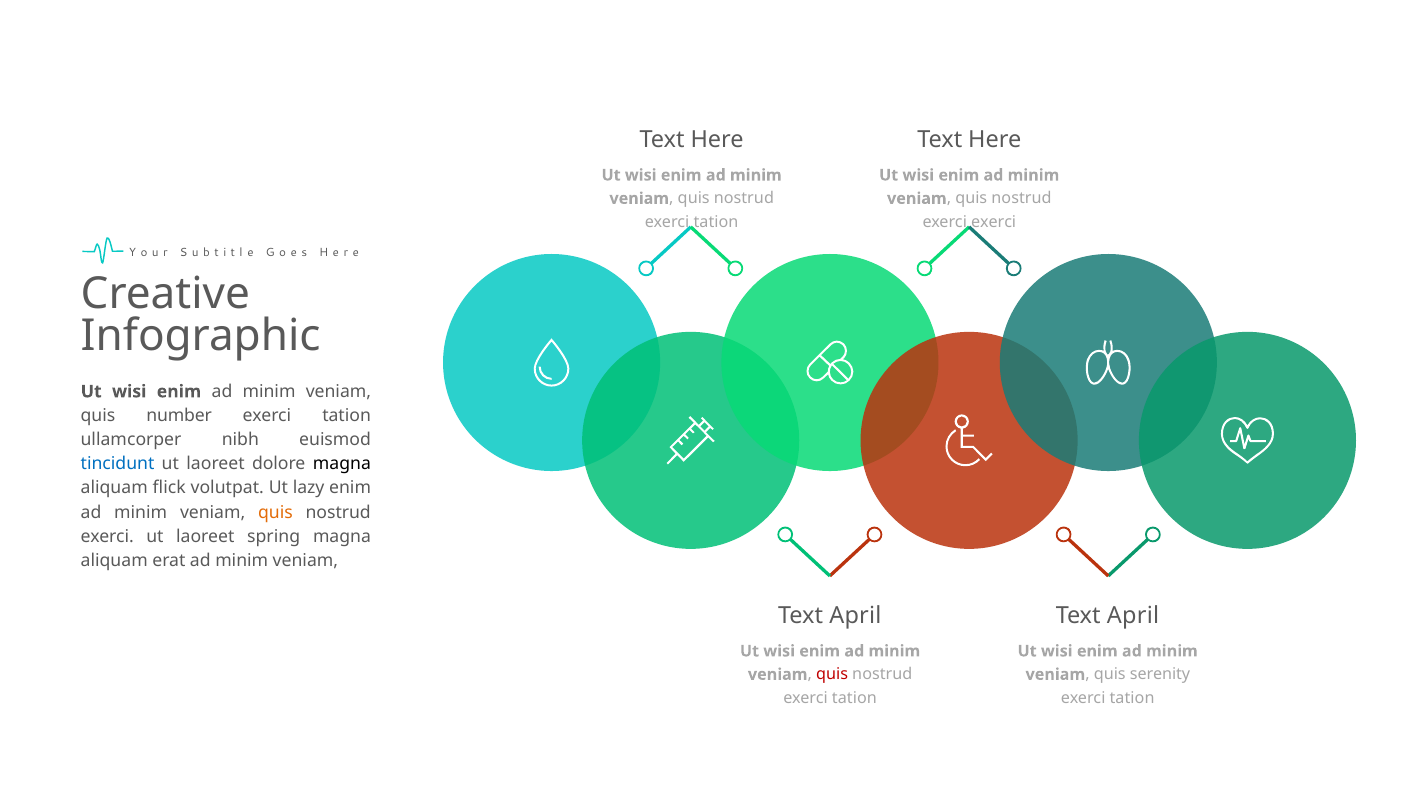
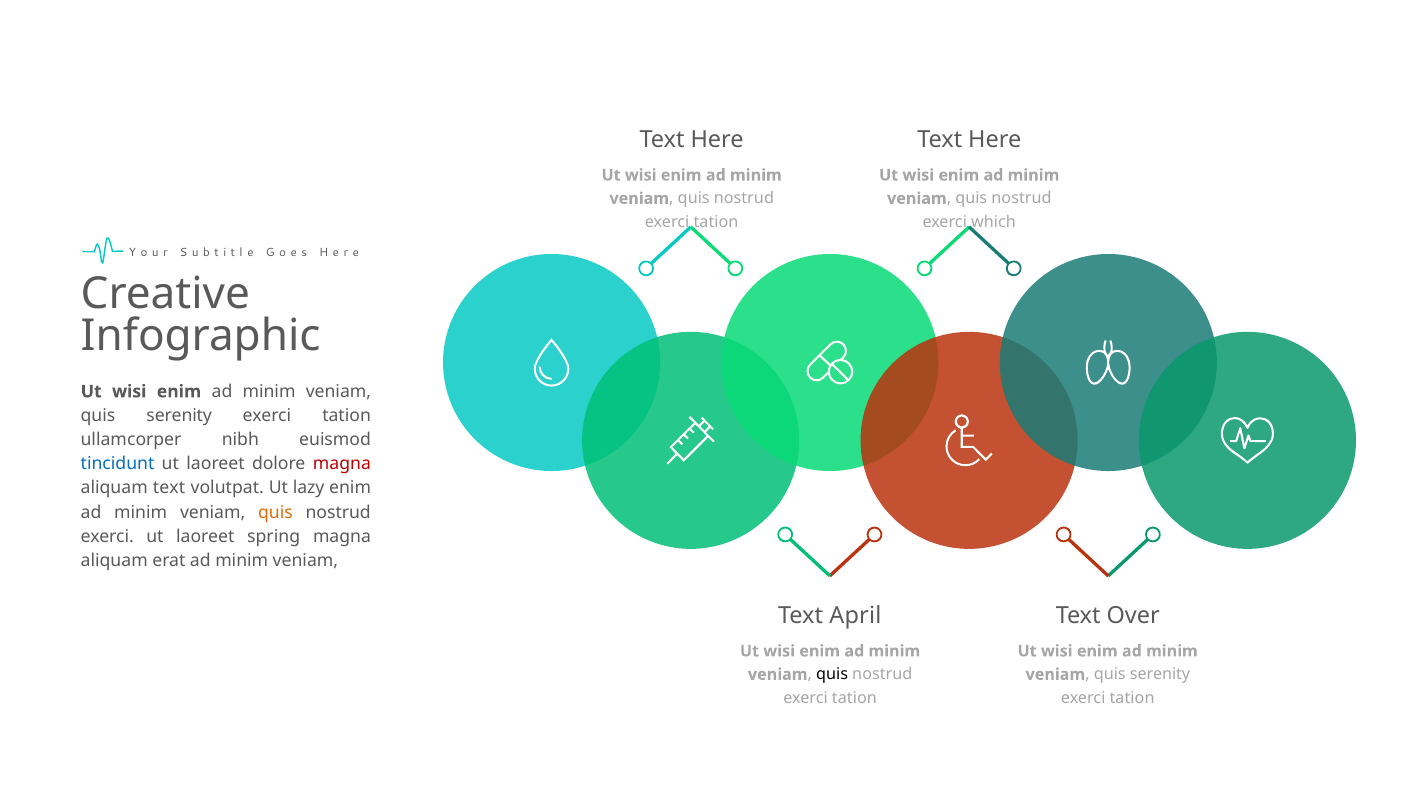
exerci exerci: exerci -> which (994, 222)
number: number -> serenity (179, 416)
magna colour: black -> red (342, 464)
aliquam flick: flick -> text (169, 488)
April: April -> Over (1133, 615)
quis colour: red -> black (832, 674)
